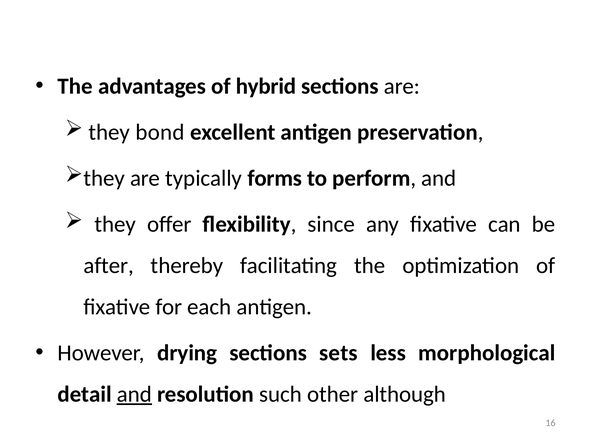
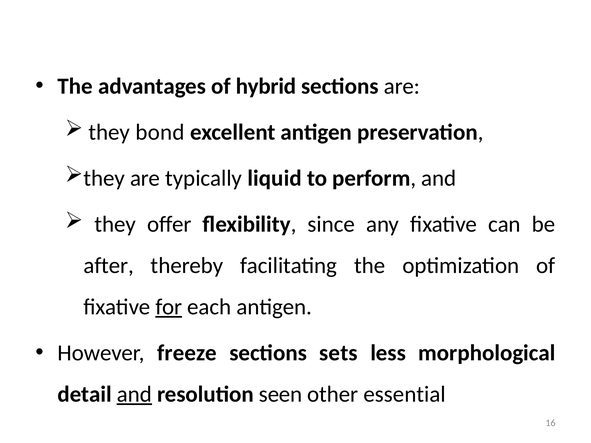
forms: forms -> liquid (275, 178)
for underline: none -> present (169, 307)
drying: drying -> freeze (187, 353)
such: such -> seen (281, 395)
although: although -> essential (405, 395)
